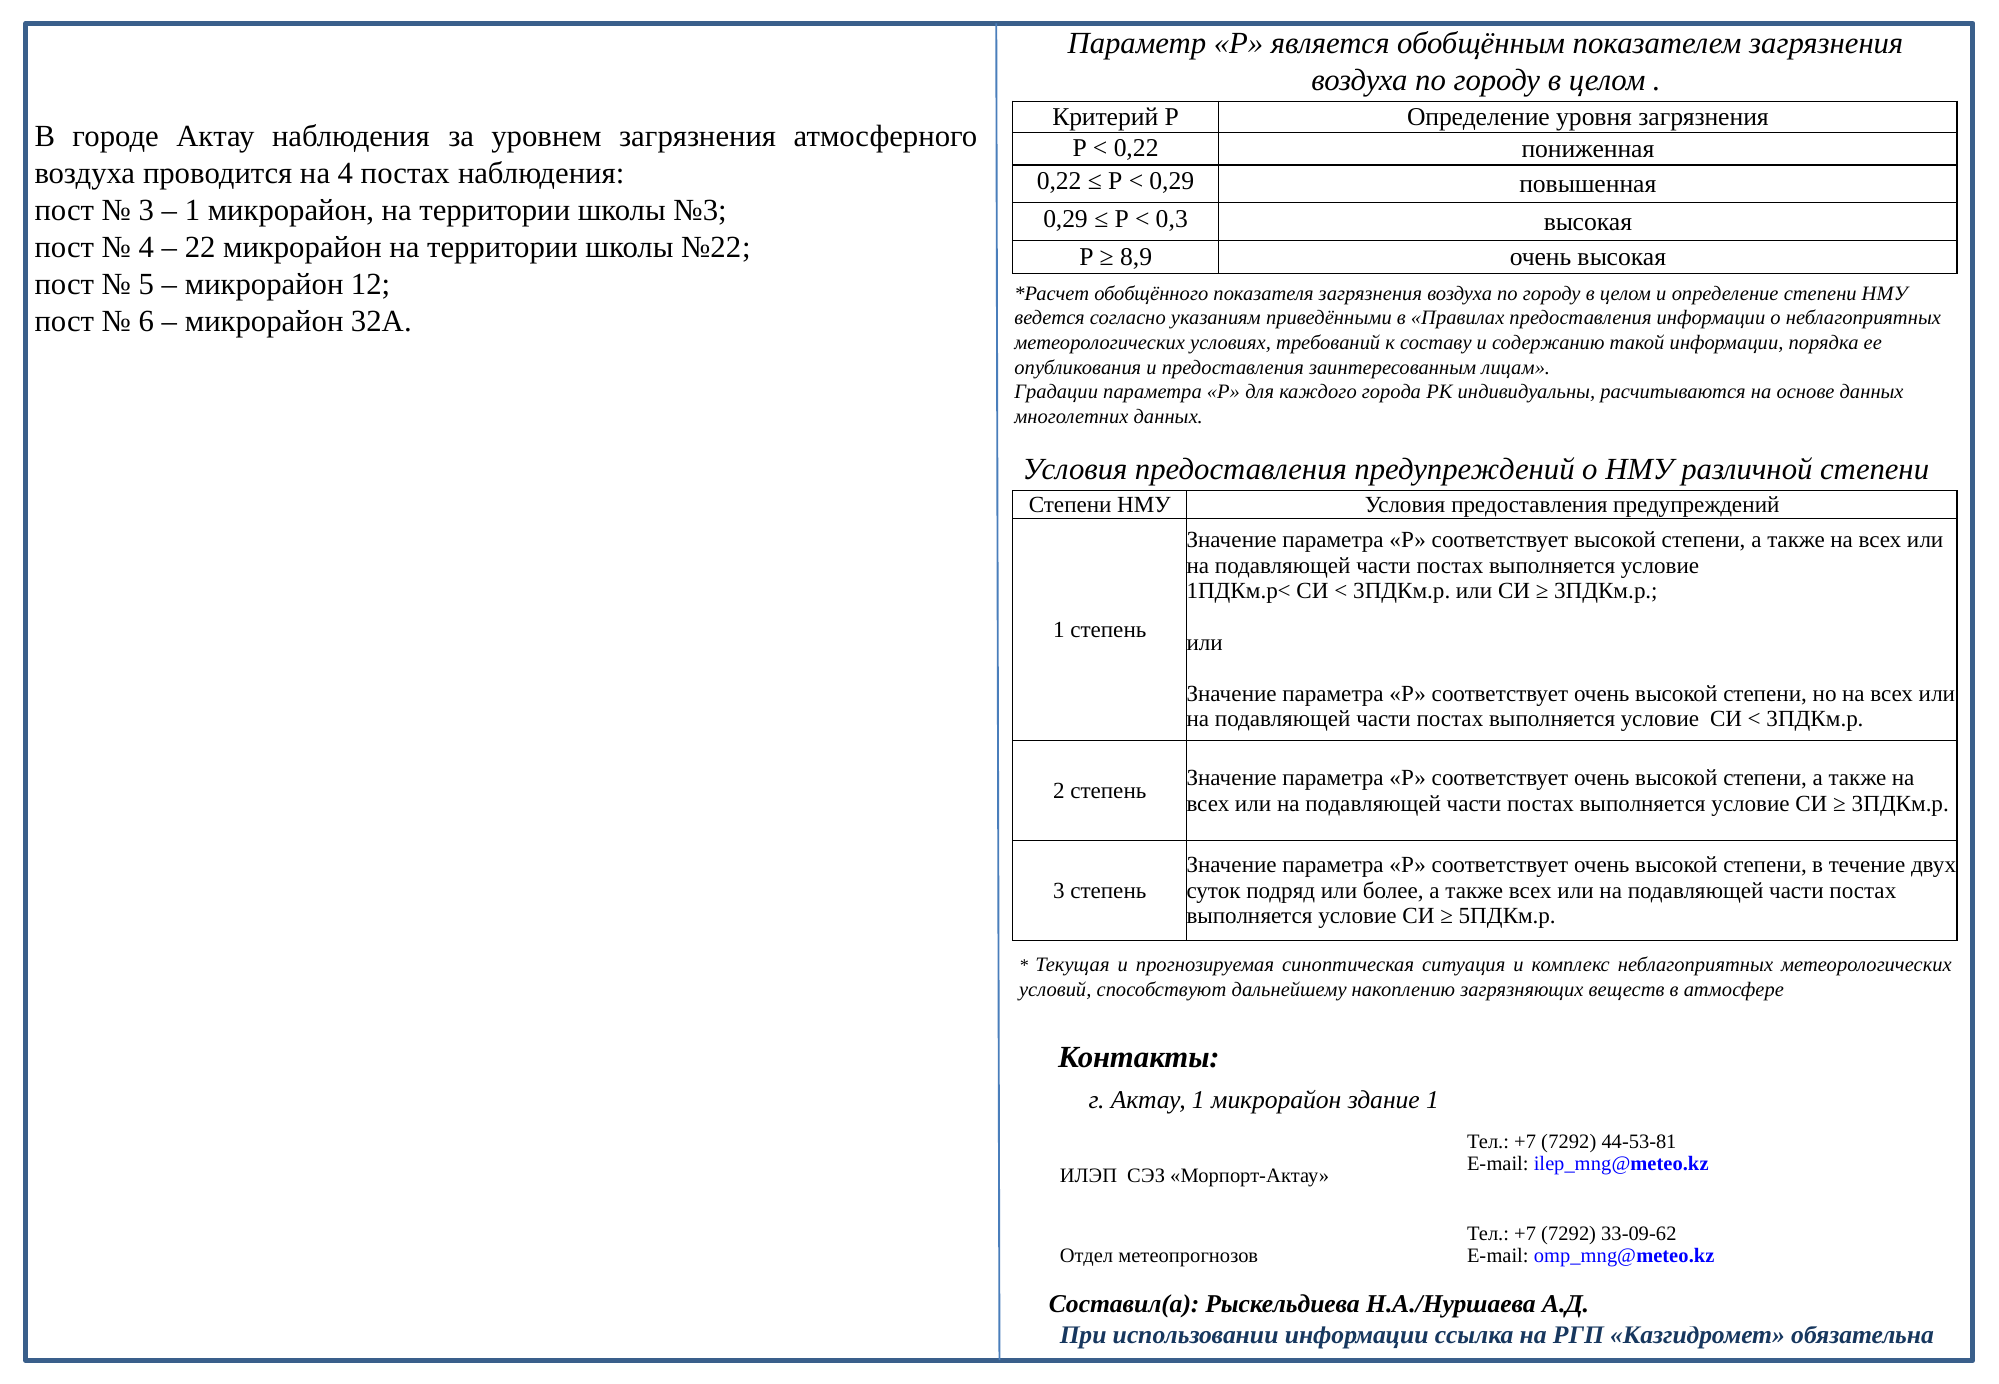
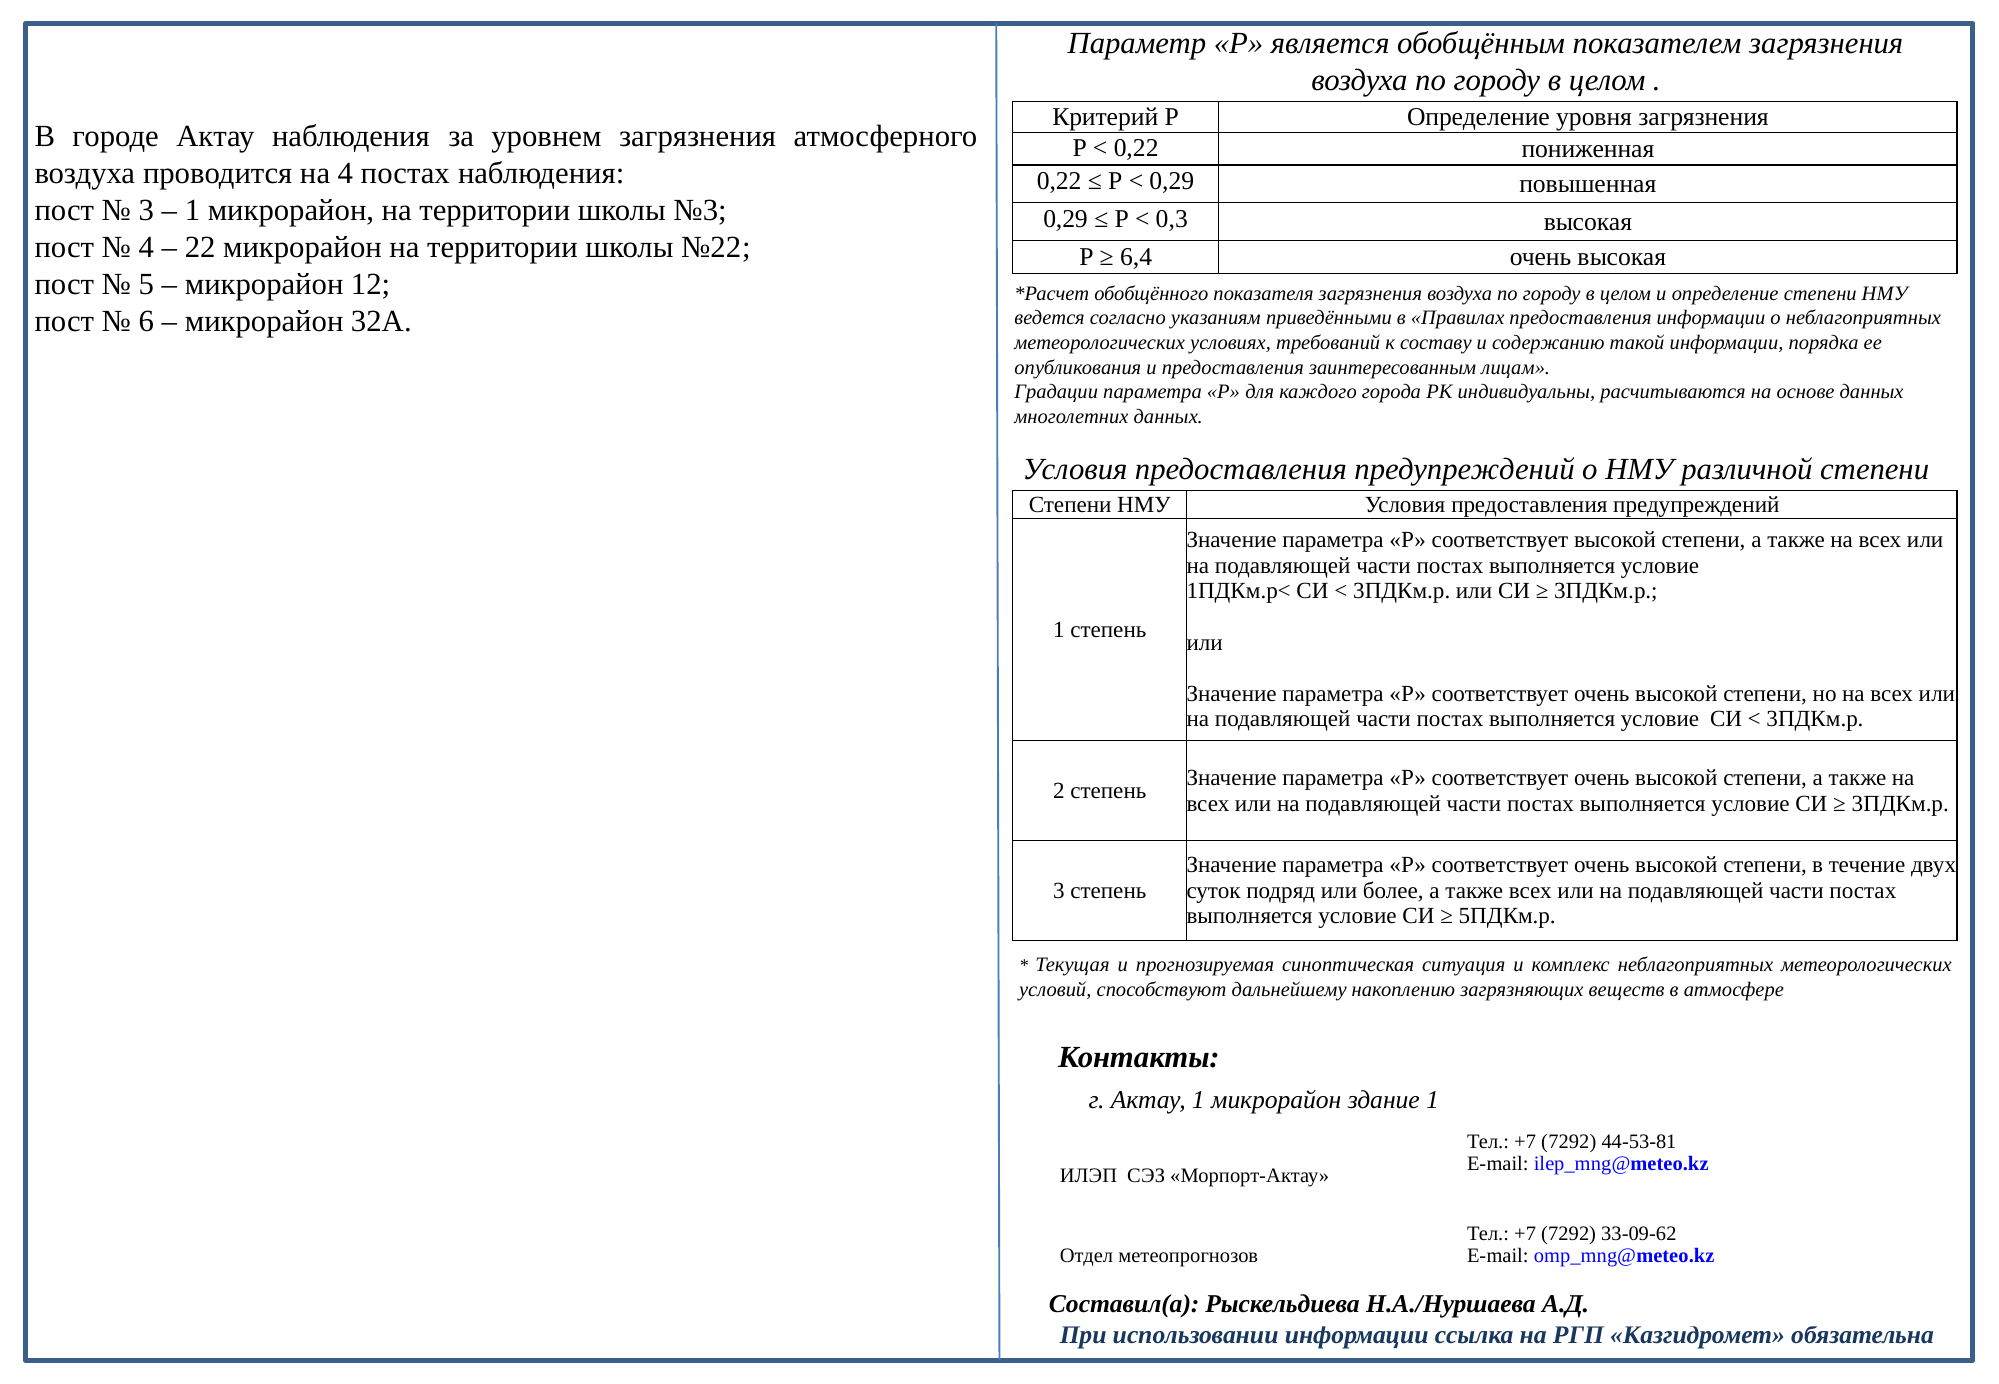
8,9: 8,9 -> 6,4 (1136, 257)
